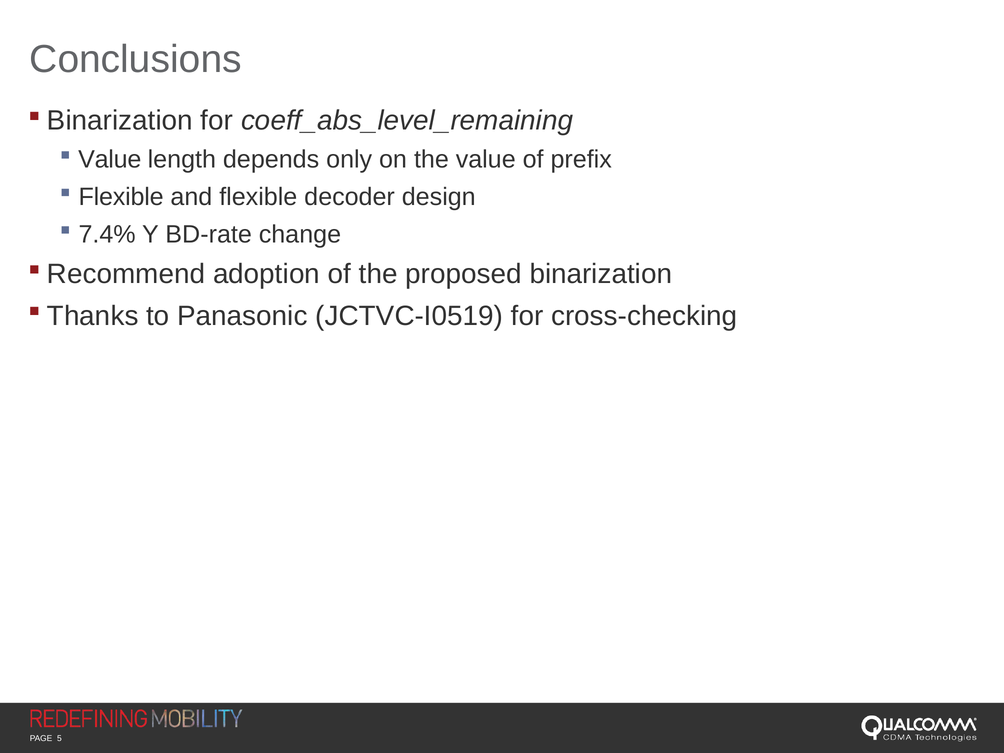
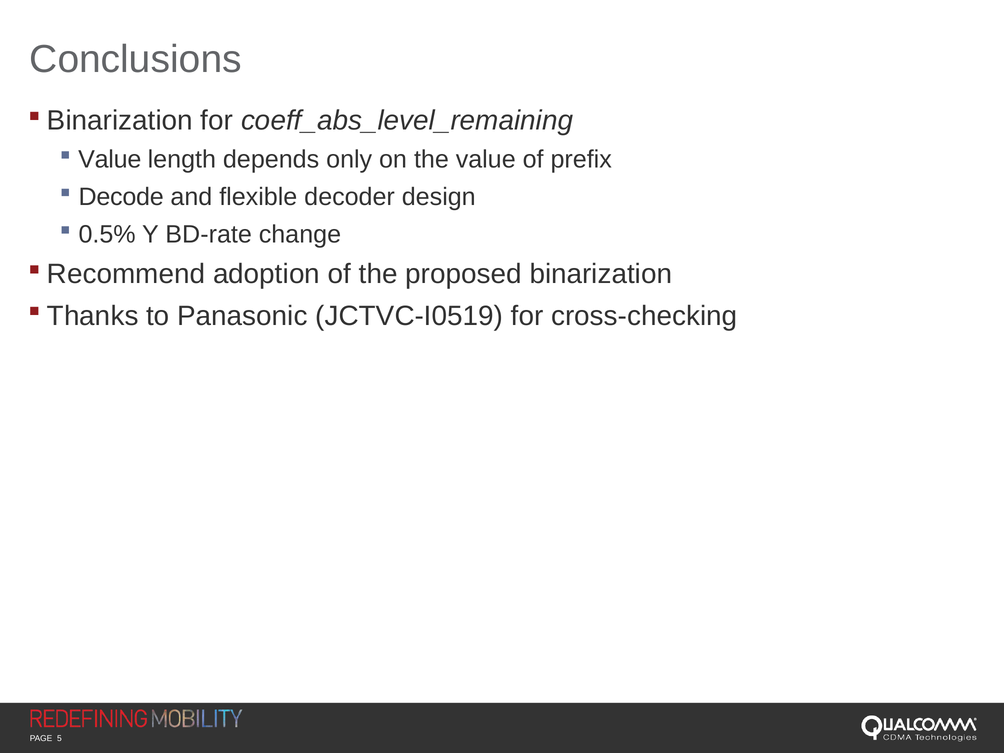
Flexible: Flexible -> Decode (121, 197)
7.4%: 7.4% -> 0.5% (107, 234)
